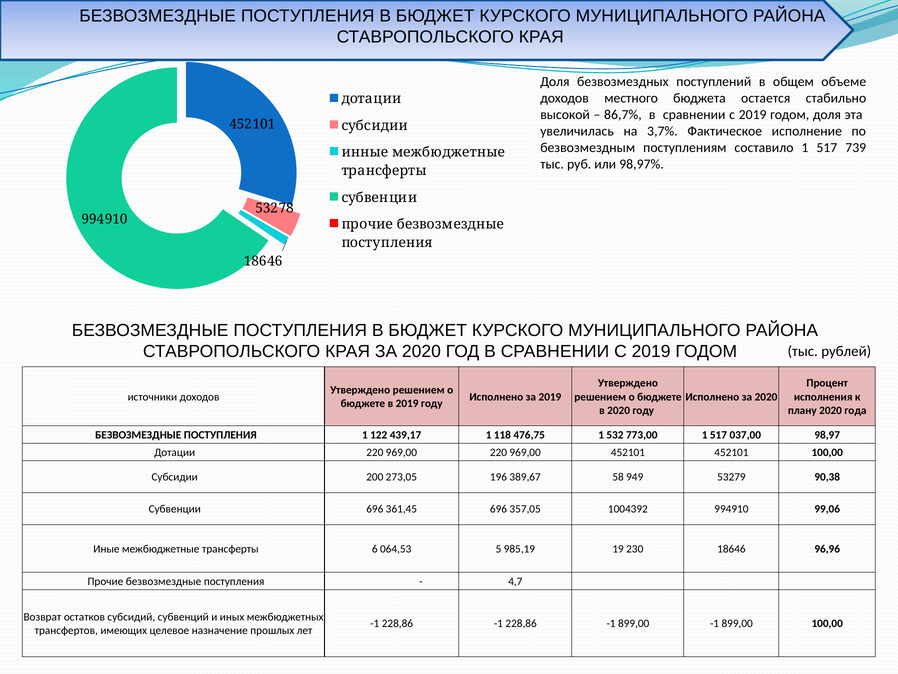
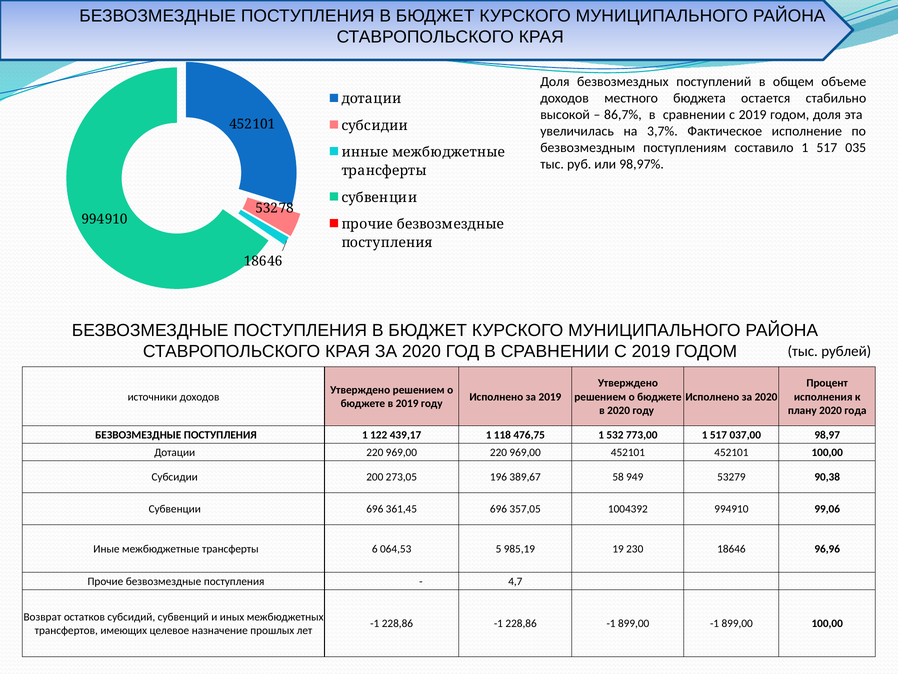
739: 739 -> 035 (856, 147)
